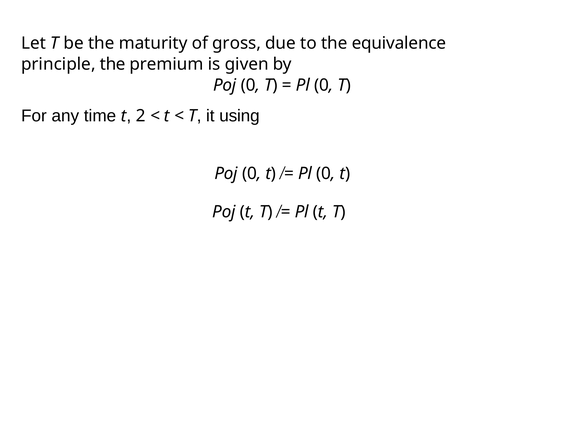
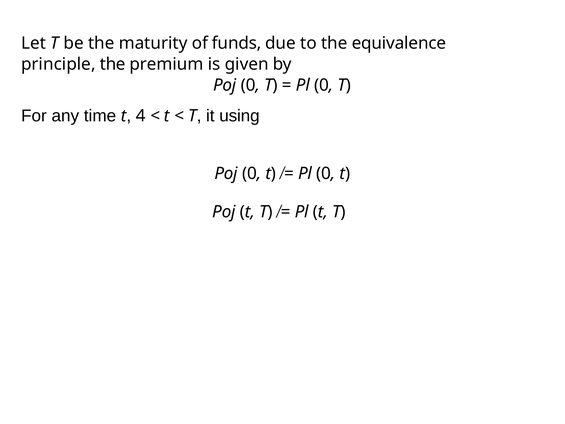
gross: gross -> funds (237, 43)
2: 2 -> 4 (141, 116)
